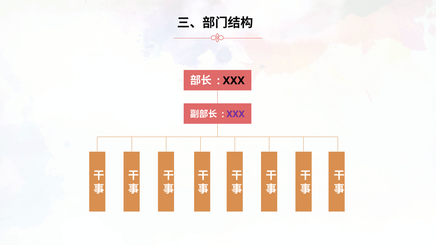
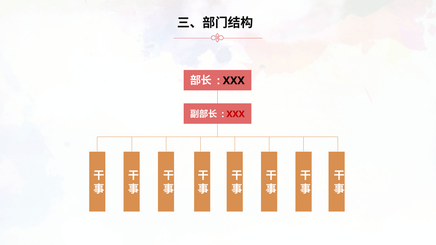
XXX colour: purple -> red (236, 114)
